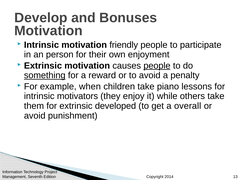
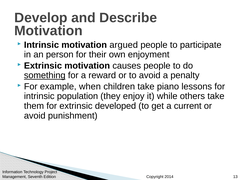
Bonuses: Bonuses -> Describe (128, 18)
friendly: friendly -> argued (124, 45)
people underline: present -> none (157, 66)
motivators: motivators -> population (77, 96)
overall: overall -> current (188, 106)
